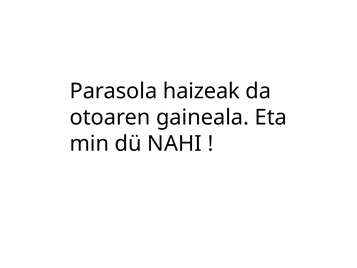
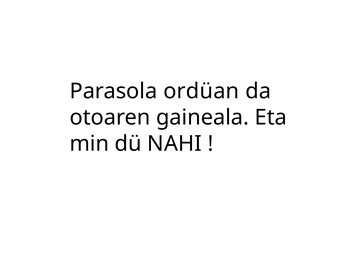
haizeak: haizeak -> ordüan (201, 91)
